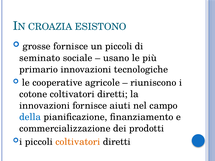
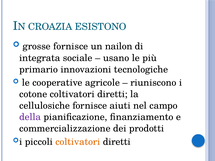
un piccoli: piccoli -> nailon (119, 46)
seminato: seminato -> integrata (40, 58)
innovazioni: innovazioni -> cellulosiche (45, 106)
della colour: blue -> purple (30, 117)
